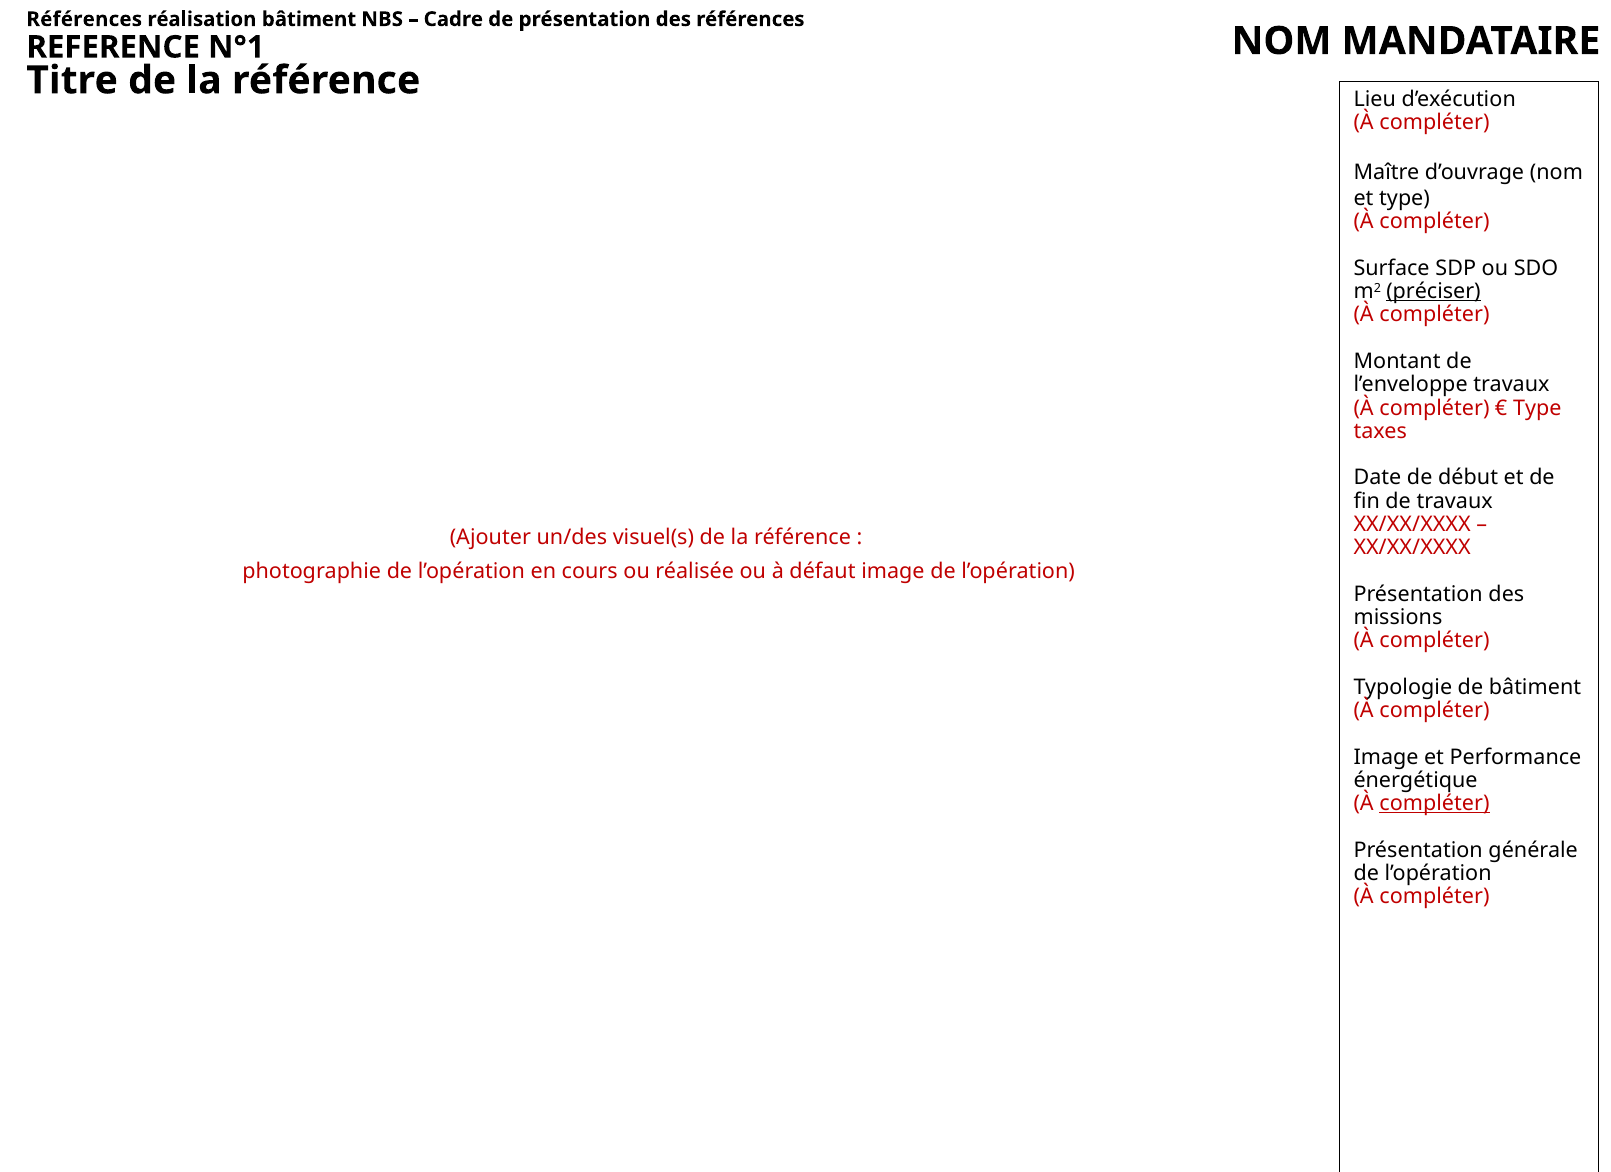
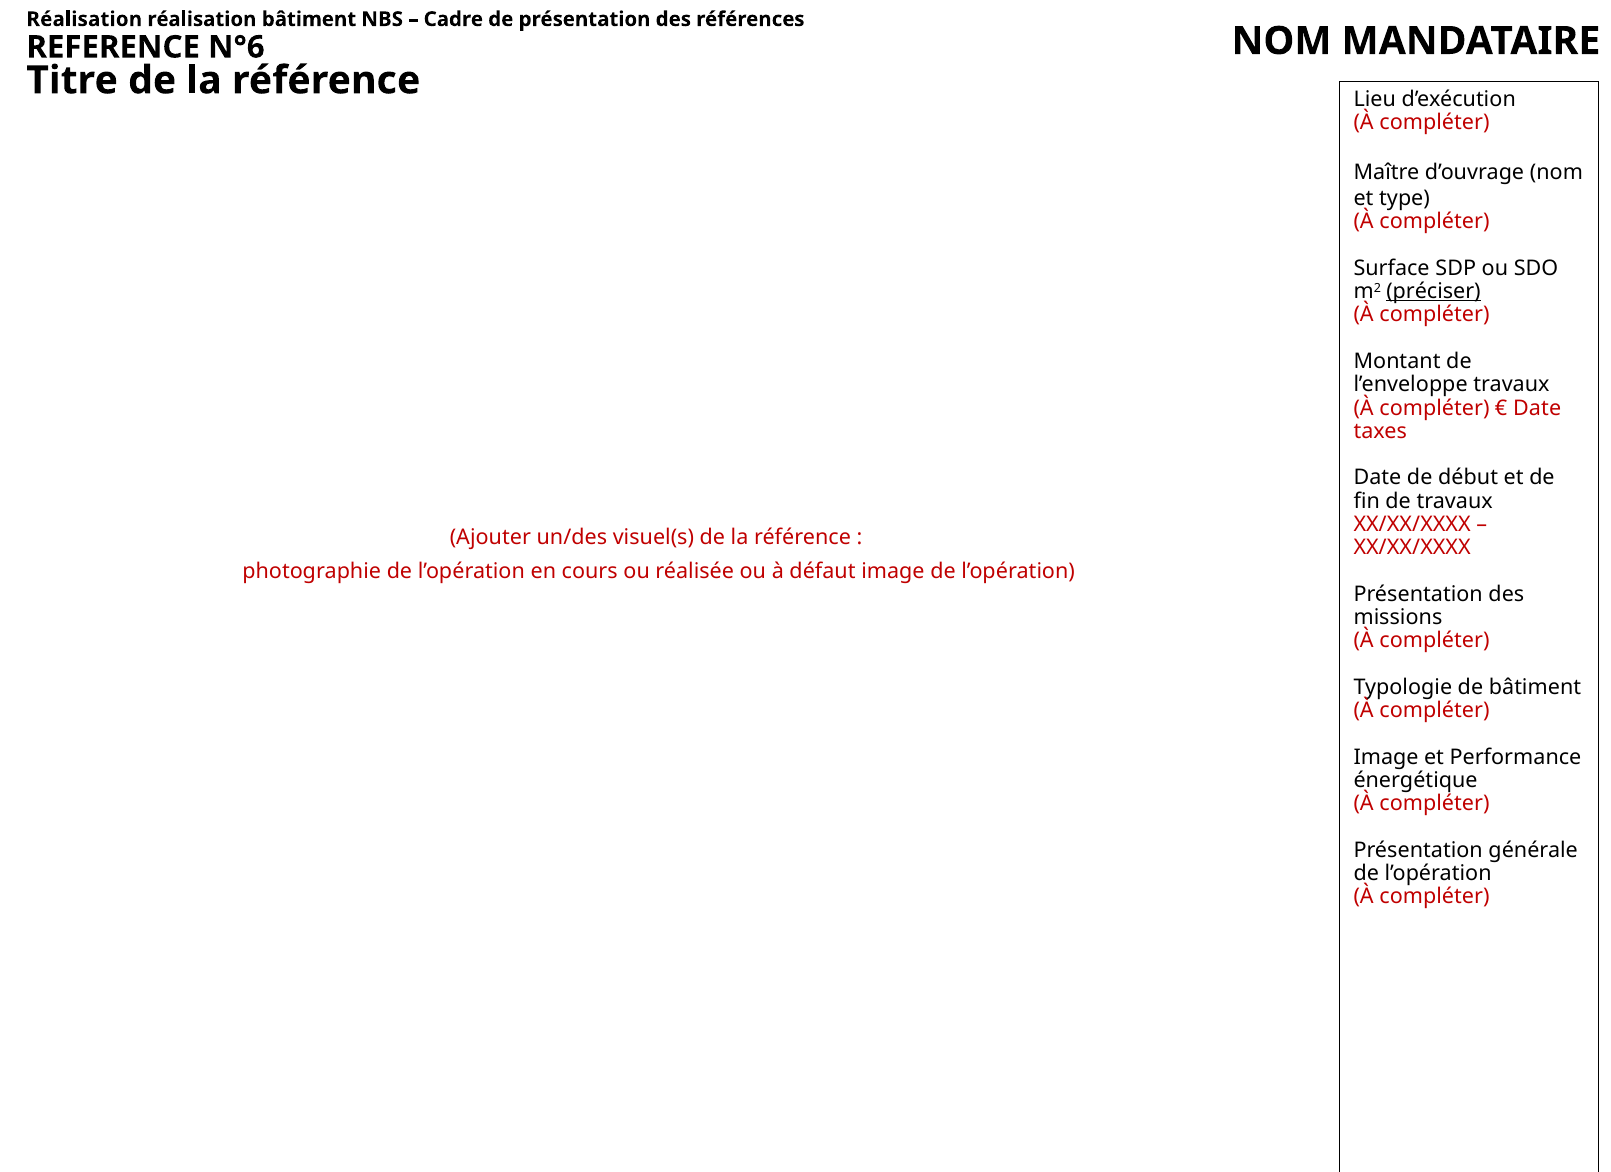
Références: Références -> Réalisation (84, 19)
N°1: N°1 -> N°6 (236, 47)
Type: Type -> Date (1537, 408)
compléter underline: present -> none (1434, 804)
